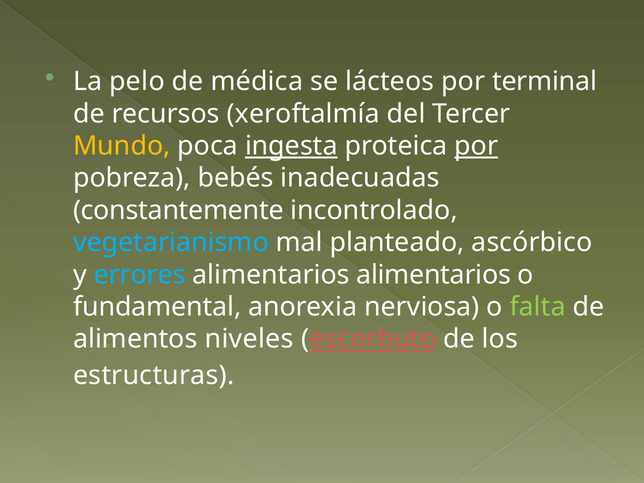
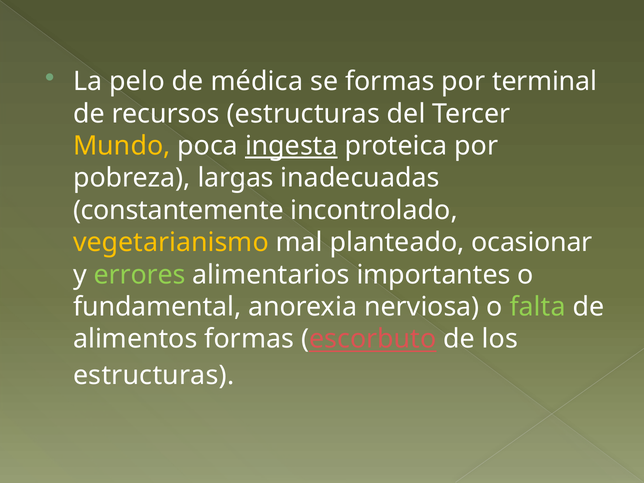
se lácteos: lácteos -> formas (390, 82)
recursos xeroftalmía: xeroftalmía -> estructuras (303, 114)
por underline: present -> none (476, 146)
bebés: bebés -> largas (236, 178)
vegetarianismo colour: light blue -> yellow (171, 243)
ascórbico: ascórbico -> ocasionar (532, 243)
errores colour: light blue -> light green (140, 275)
alimentarios alimentarios: alimentarios -> importantes (433, 275)
alimentos niveles: niveles -> formas (249, 339)
